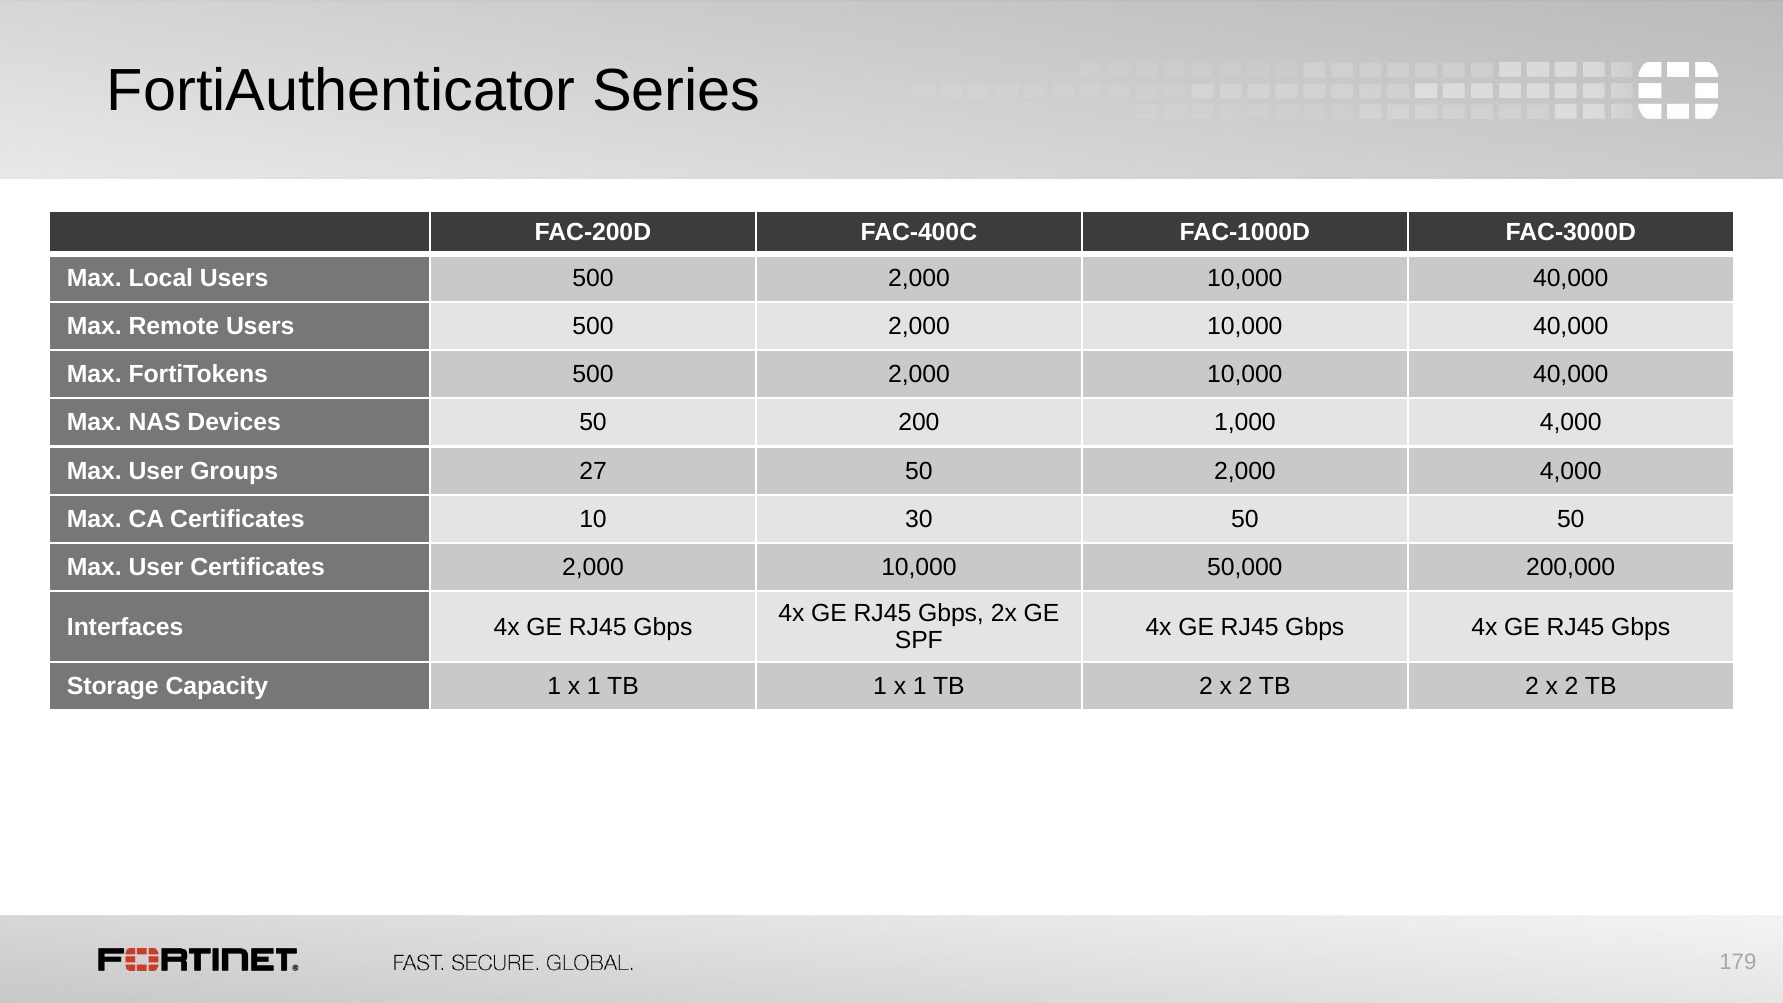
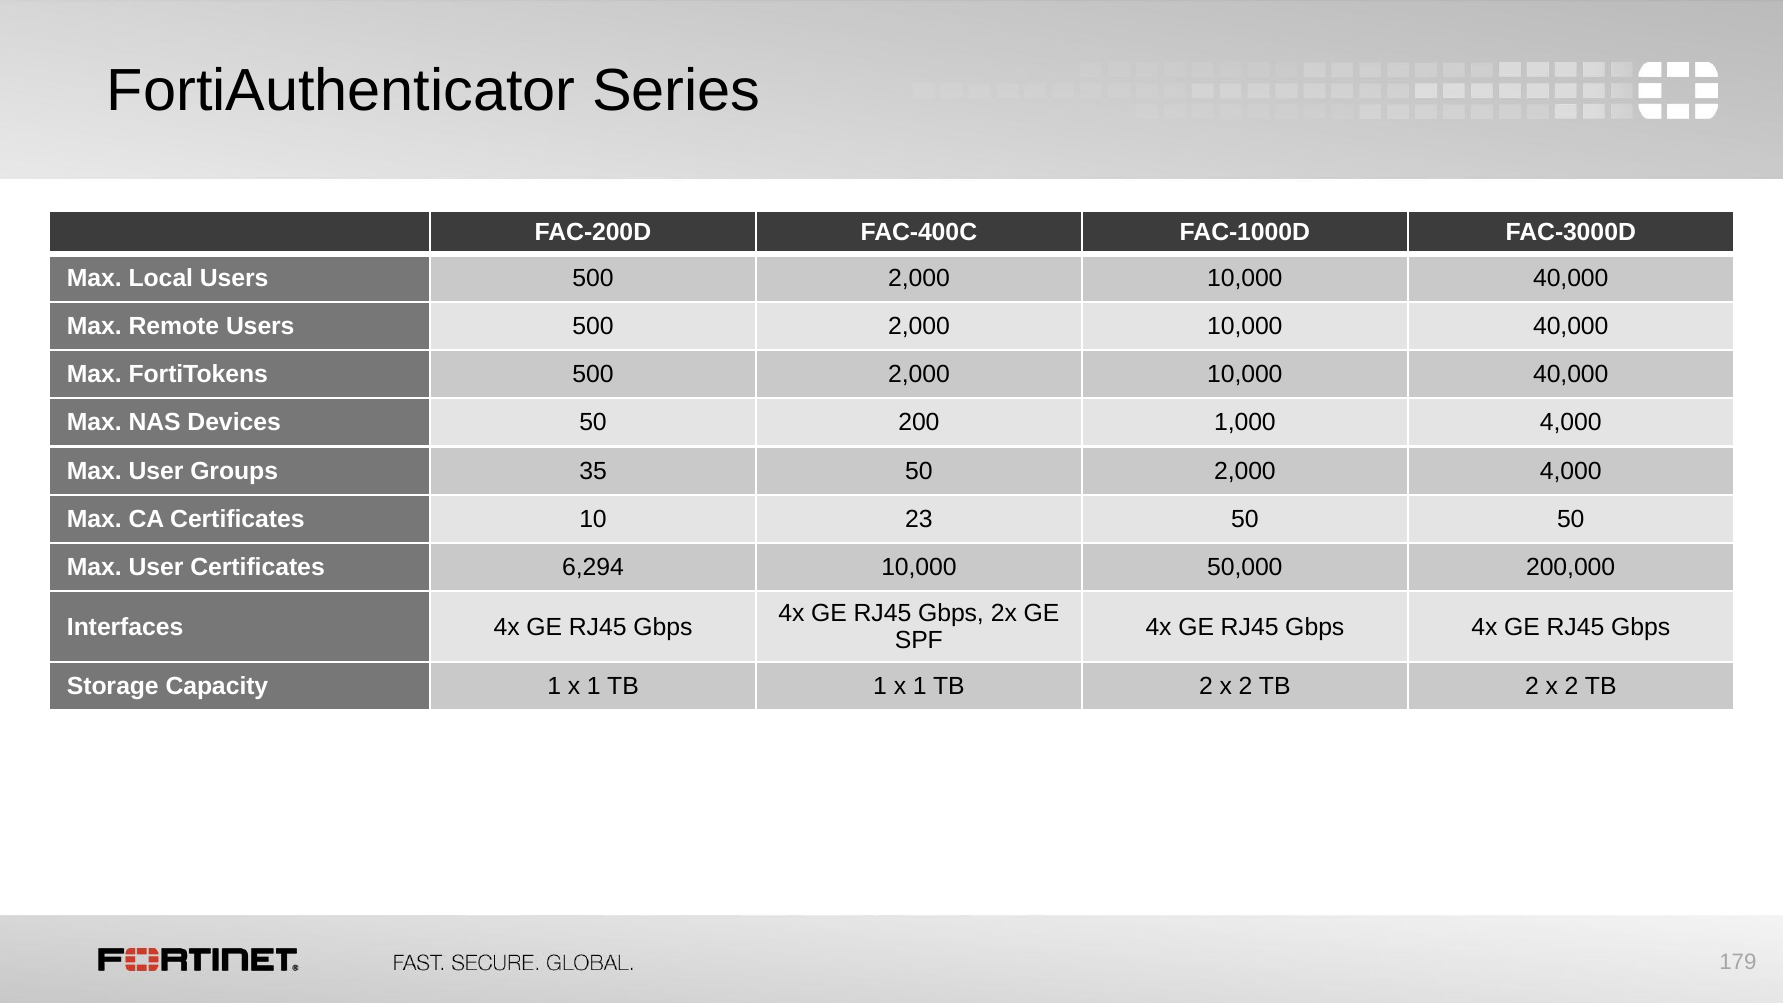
27: 27 -> 35 (593, 471)
30: 30 -> 23 (919, 519)
Certificates 2,000: 2,000 -> 6,294 (593, 567)
